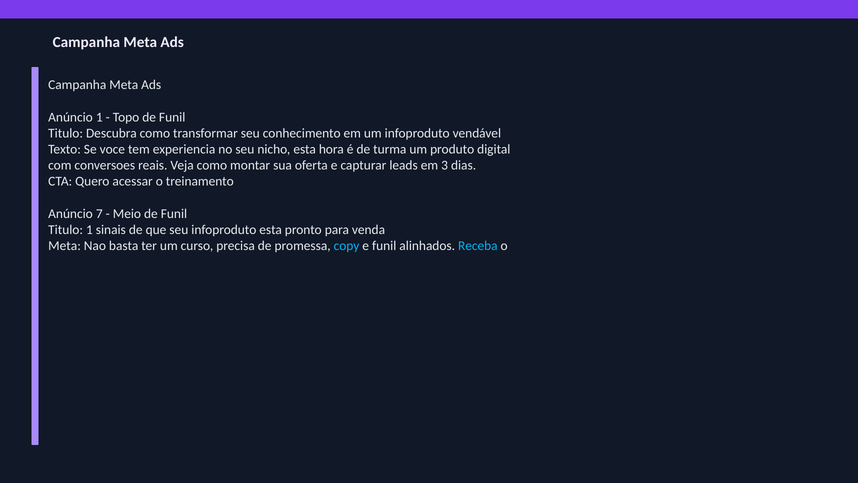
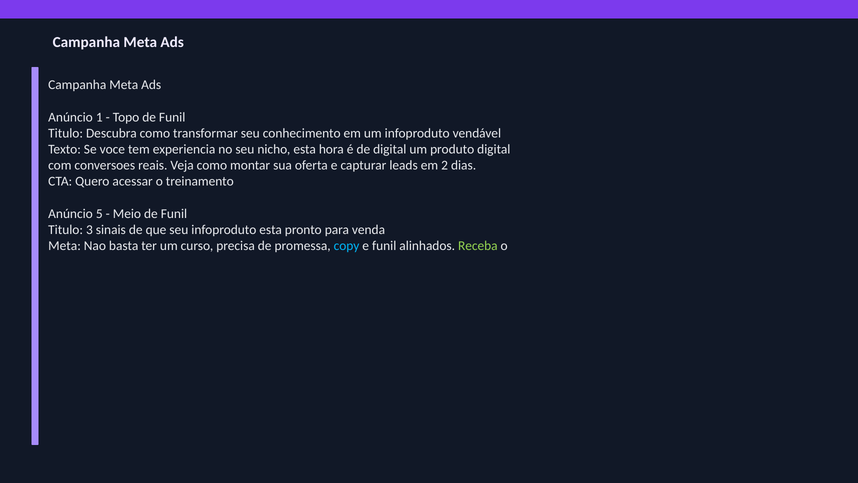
de turma: turma -> digital (390, 149)
3: 3 -> 2 (445, 165)
7: 7 -> 5 (99, 214)
Titulo 1: 1 -> 3 (89, 230)
Receba colour: light blue -> light green (478, 246)
